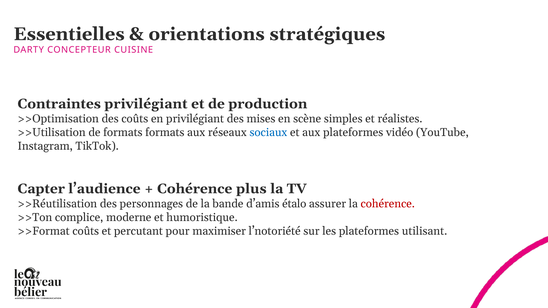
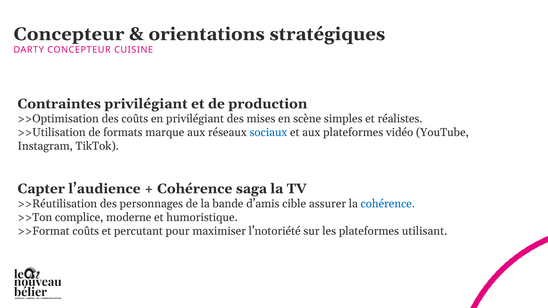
Essentielles: Essentielles -> Concepteur (69, 34)
formats formats: formats -> marque (165, 132)
plus: plus -> saga (251, 189)
étalo: étalo -> cible (294, 204)
cohérence colour: red -> blue (388, 204)
